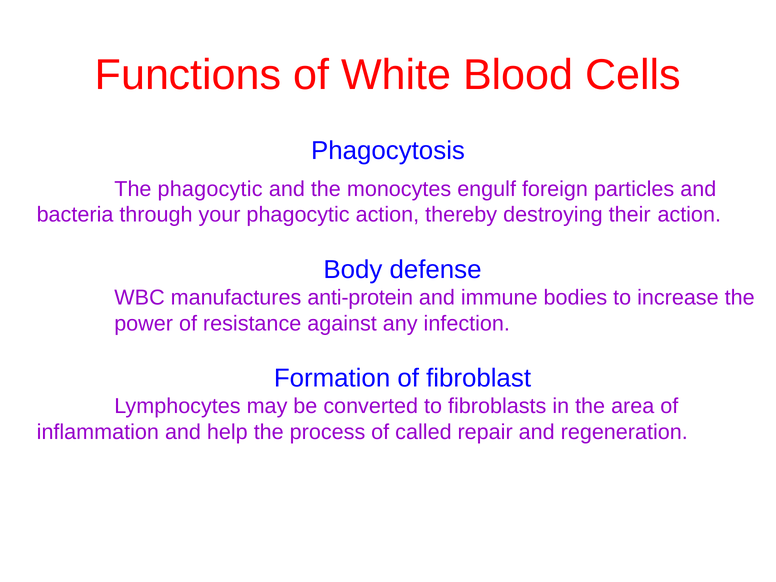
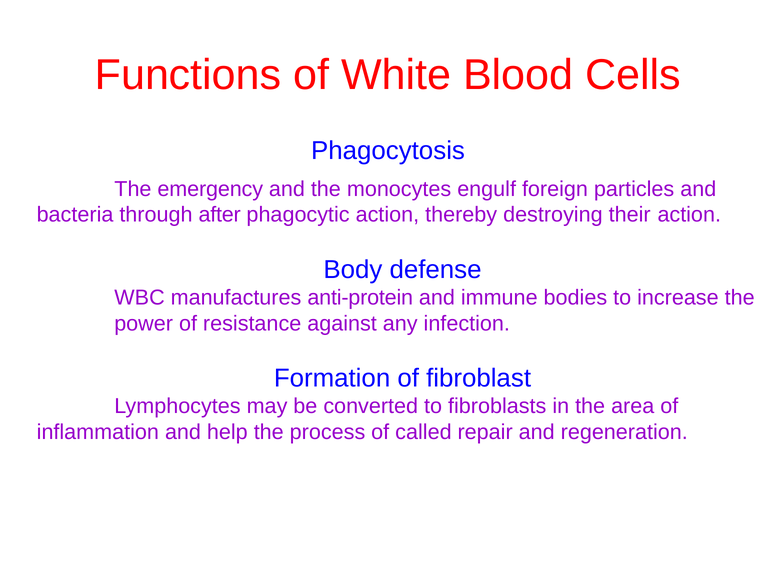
The phagocytic: phagocytic -> emergency (210, 189)
your: your -> after (220, 215)
